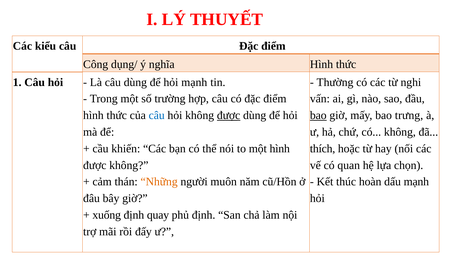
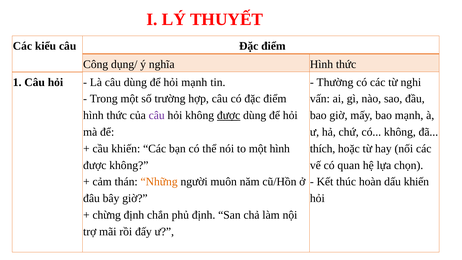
câu colour: blue -> purple (157, 115)
bao underline: present -> none (318, 115)
bao trưng: trưng -> mạnh (409, 115)
dấu mạnh: mạnh -> khiến (416, 182)
xuống: xuống -> chừng (107, 215)
quay: quay -> chắn (158, 215)
